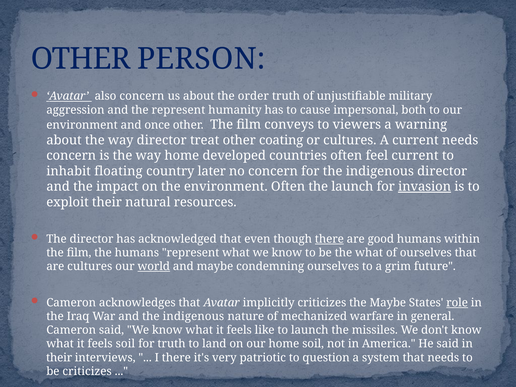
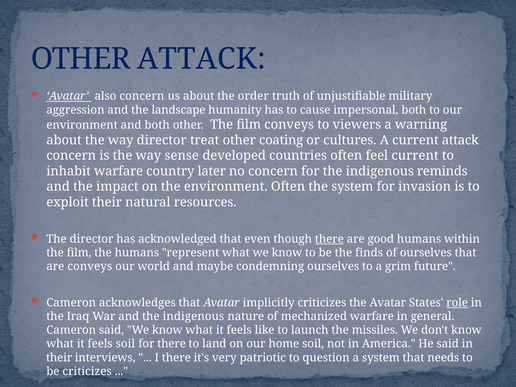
OTHER PERSON: PERSON -> ATTACK (201, 59)
the represent: represent -> landscape (179, 110)
and once: once -> both (157, 125)
current needs: needs -> attack (460, 140)
way home: home -> sense (182, 156)
inhabit floating: floating -> warfare (119, 171)
indigenous director: director -> reminds (442, 171)
the launch: launch -> system (352, 187)
invasion underline: present -> none (425, 187)
the what: what -> finds (369, 253)
are cultures: cultures -> conveys (90, 266)
world underline: present -> none (154, 266)
the Maybe: Maybe -> Avatar (388, 303)
for truth: truth -> there (172, 344)
